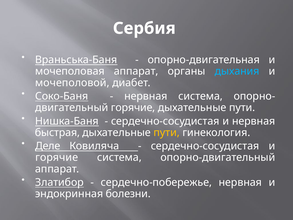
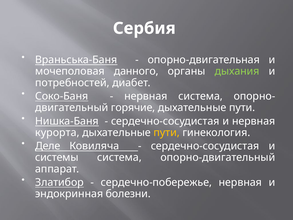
мочеполовая аппарат: аппарат -> данного (136, 71)
дыхания colour: light blue -> light green (237, 71)
мочеполовой: мочеполовой -> потребностей (72, 83)
быстрая: быстрая -> курорта (57, 132)
горячие: горячие -> системы (57, 157)
